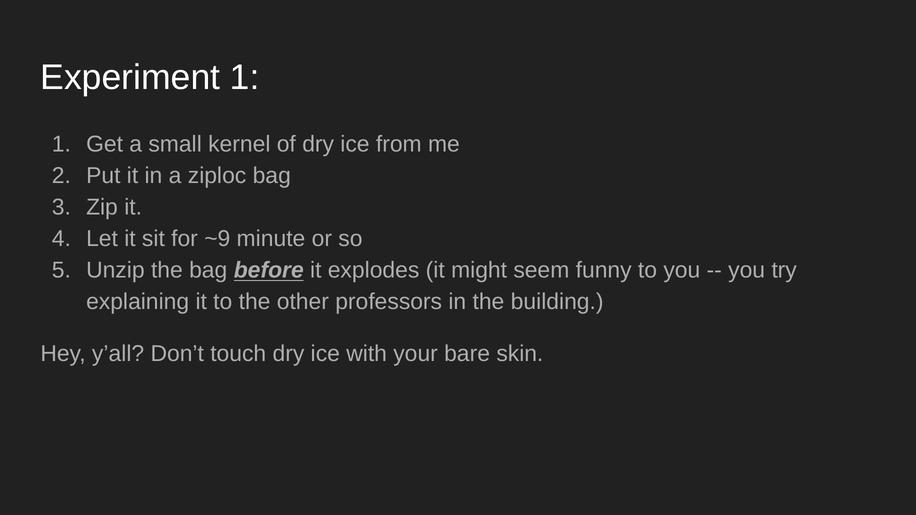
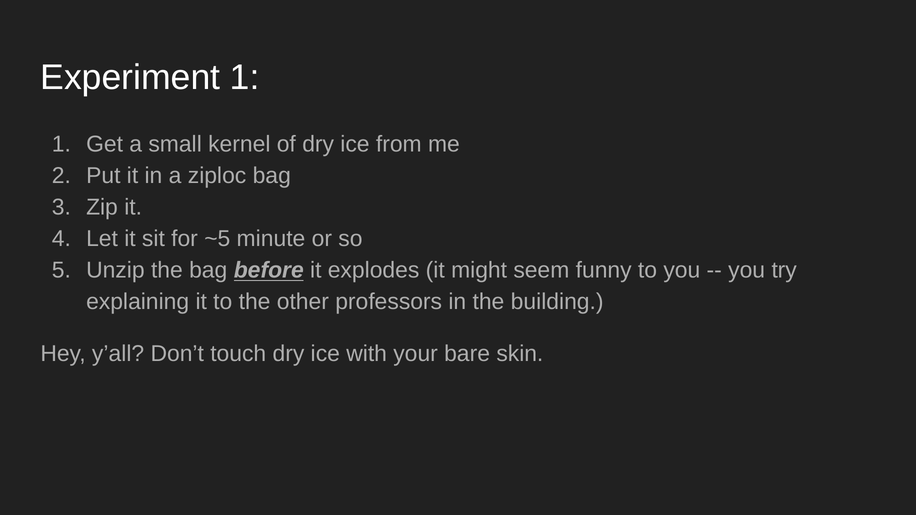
~9: ~9 -> ~5 (217, 239)
